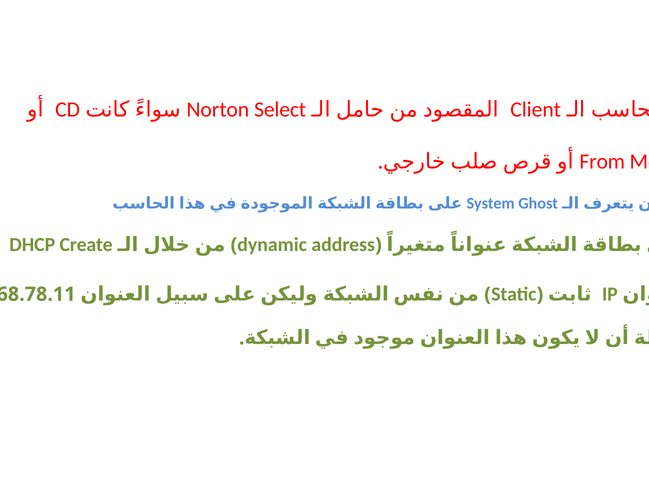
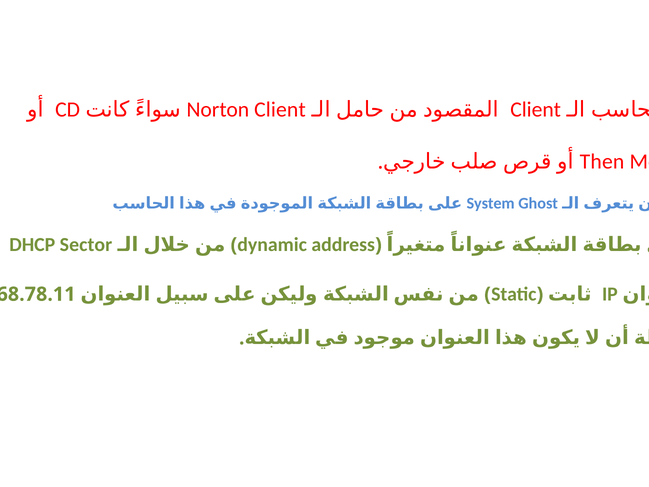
Norton Select: Select -> Client (280, 110)
From: From -> Then (602, 162)
Create: Create -> Sector (86, 245)
